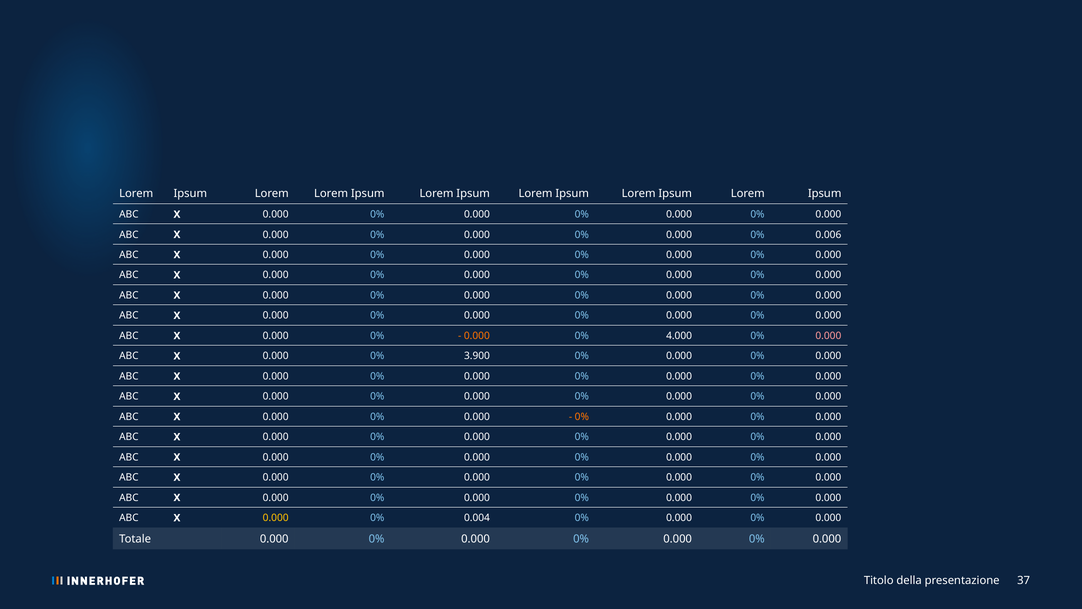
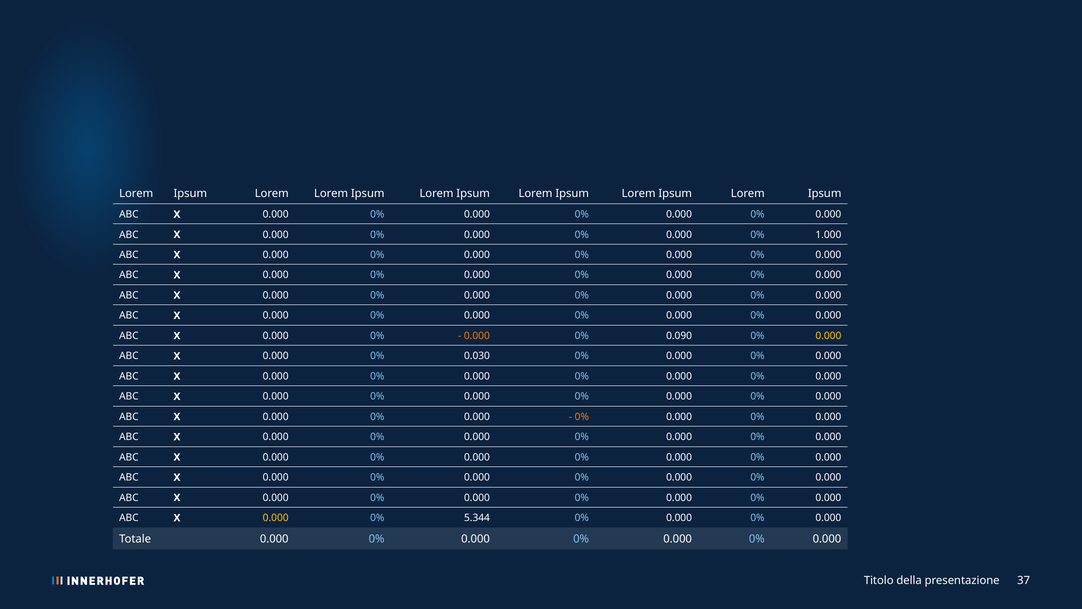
0.006: 0.006 -> 1.000 (828, 235)
4.000: 4.000 -> 0.090 (679, 336)
0.000 colour: pink -> yellow (828, 336)
3.900: 3.900 -> 0.030 (477, 356)
0.004: 0.004 -> 5.344 (477, 518)
